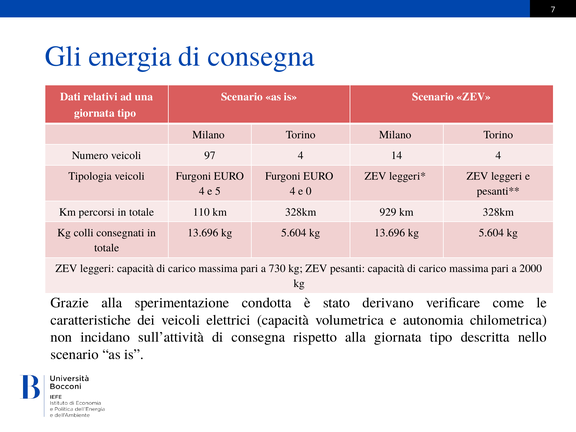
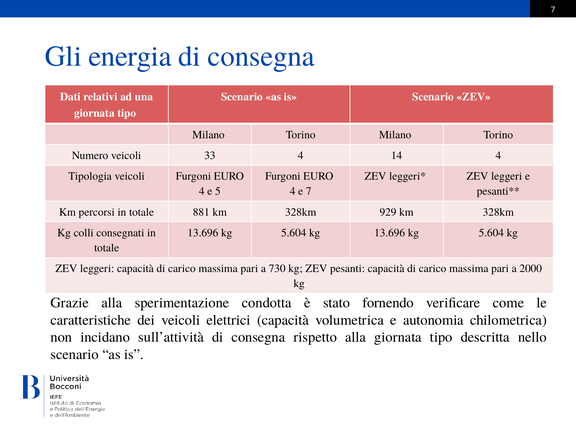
97: 97 -> 33 (210, 155)
e 0: 0 -> 7 (309, 191)
110: 110 -> 881 (201, 212)
derivano: derivano -> fornendo (388, 303)
